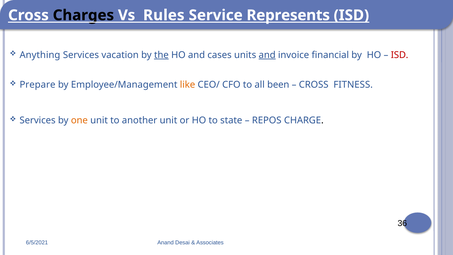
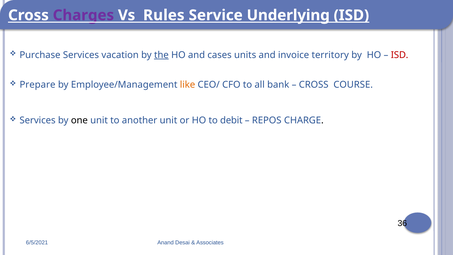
Charges colour: black -> purple (83, 15)
Represents: Represents -> Underlying (288, 15)
Anything: Anything -> Purchase (40, 55)
and underline: present -> none (267, 55)
financial: financial -> territory (330, 55)
been: been -> bank (278, 85)
FITNESS: FITNESS -> COURSE (353, 85)
one colour: orange -> black (79, 120)
state: state -> debit (231, 120)
